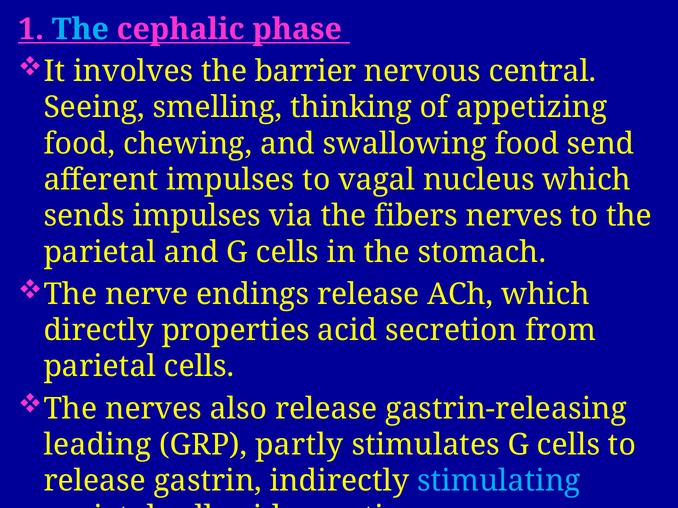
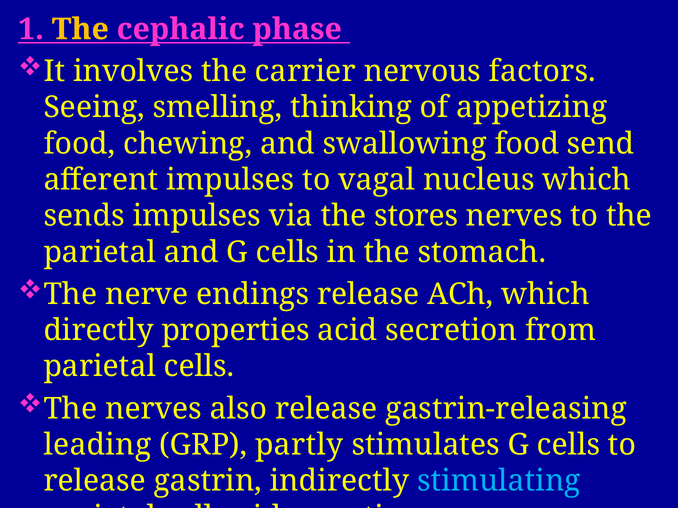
The colour: light blue -> yellow (80, 29)
barrier: barrier -> carrier (305, 71)
central: central -> factors (542, 71)
fibers: fibers -> stores (416, 216)
